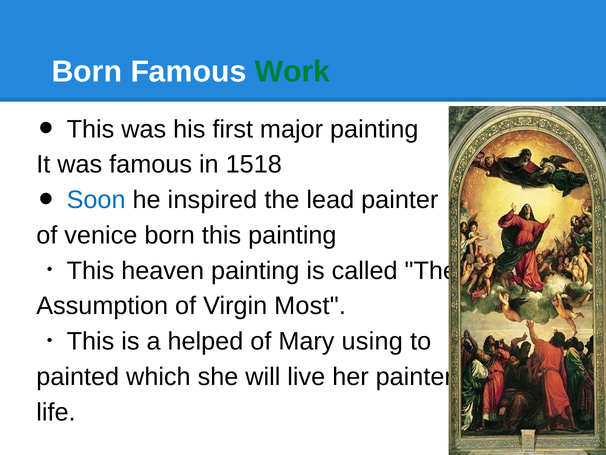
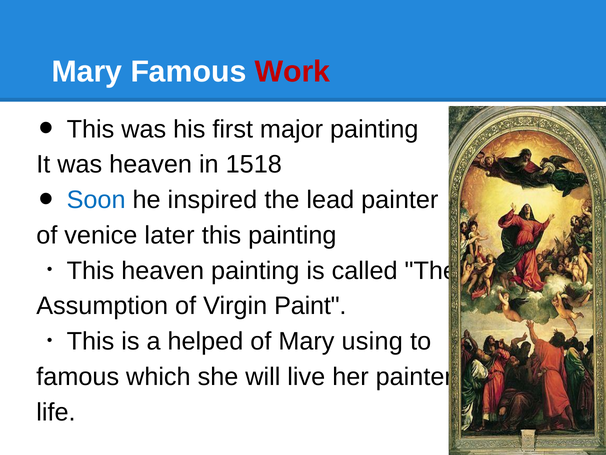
Born: Born -> Mary (87, 72)
Work colour: green -> red (293, 72)
was famous: famous -> heaven (151, 164)
venice born: born -> later (170, 235)
Most: Most -> Paint (310, 306)
painted: painted -> famous (78, 377)
